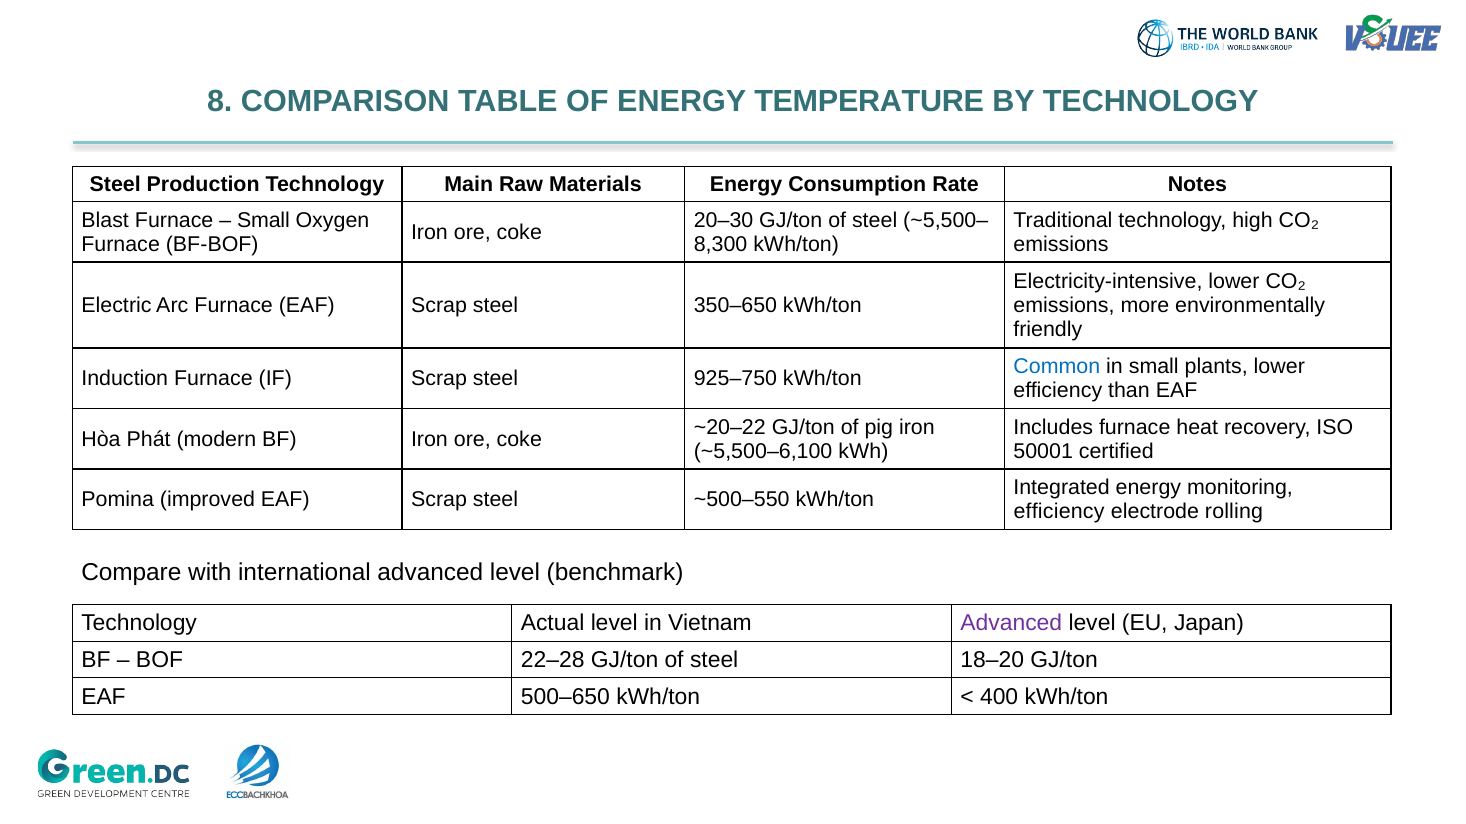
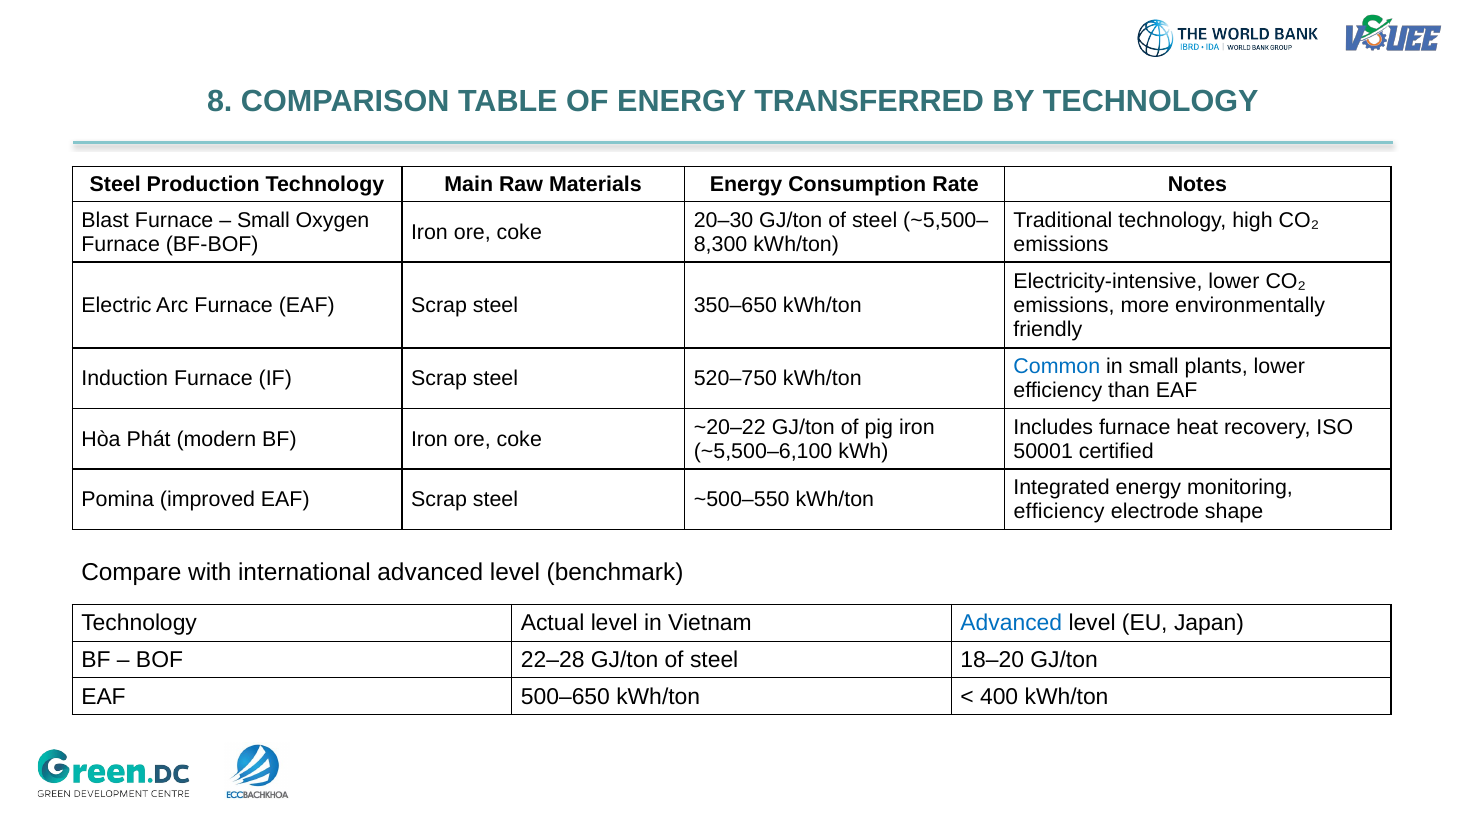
TEMPERATURE: TEMPERATURE -> TRANSFERRED (869, 101)
925–750: 925–750 -> 520–750 (735, 379)
rolling: rolling -> shape (1234, 512)
Advanced colour: purple -> blue (1011, 624)
